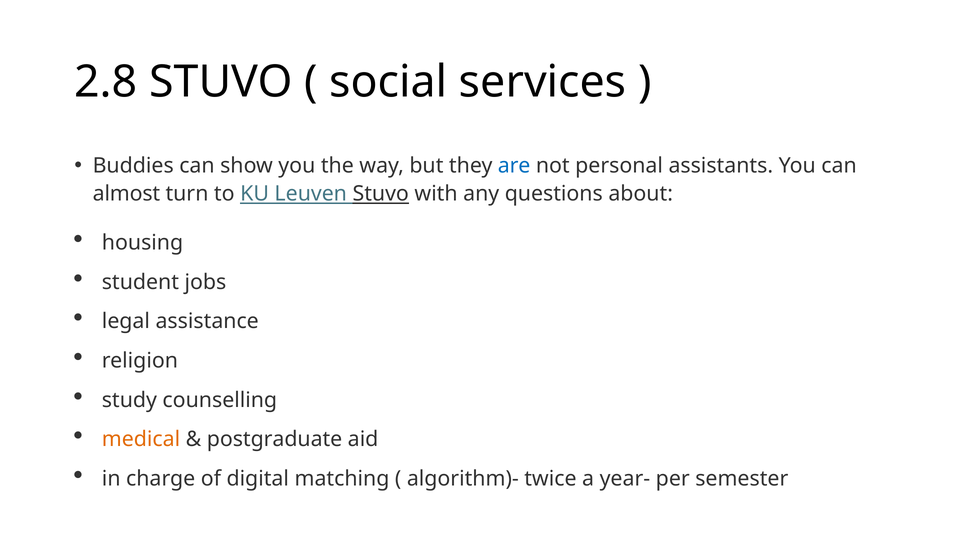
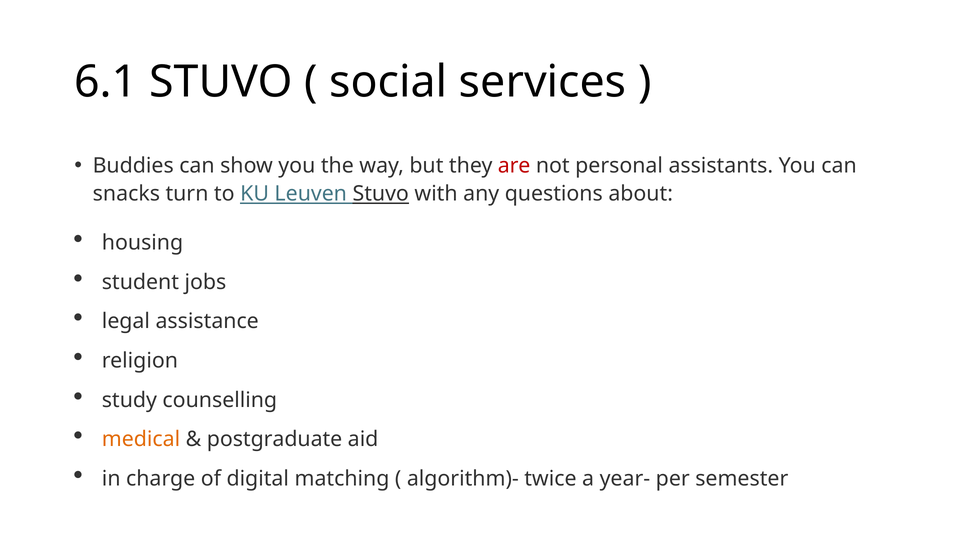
2.8: 2.8 -> 6.1 (106, 82)
are colour: blue -> red (514, 166)
almost: almost -> snacks (126, 194)
